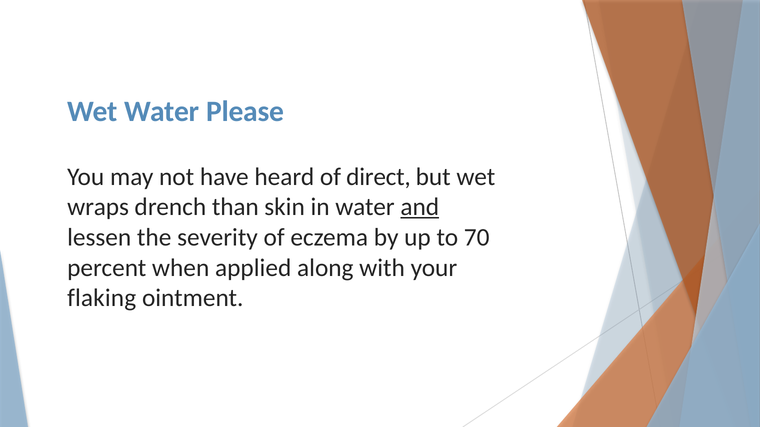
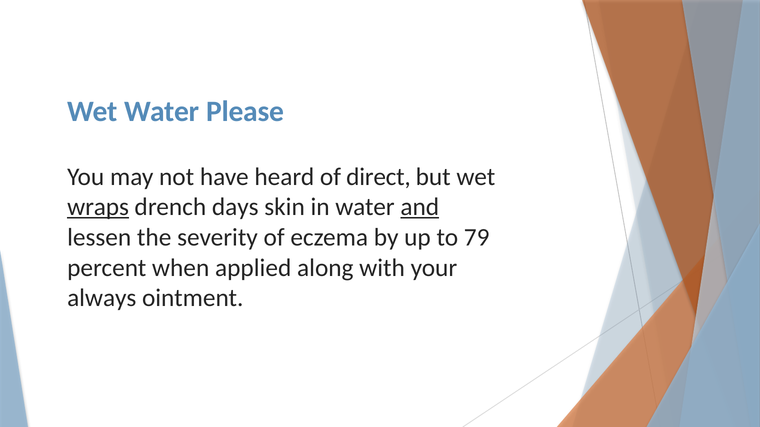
wraps underline: none -> present (98, 207)
than: than -> days (235, 207)
70: 70 -> 79 (477, 238)
flaking: flaking -> always (102, 298)
